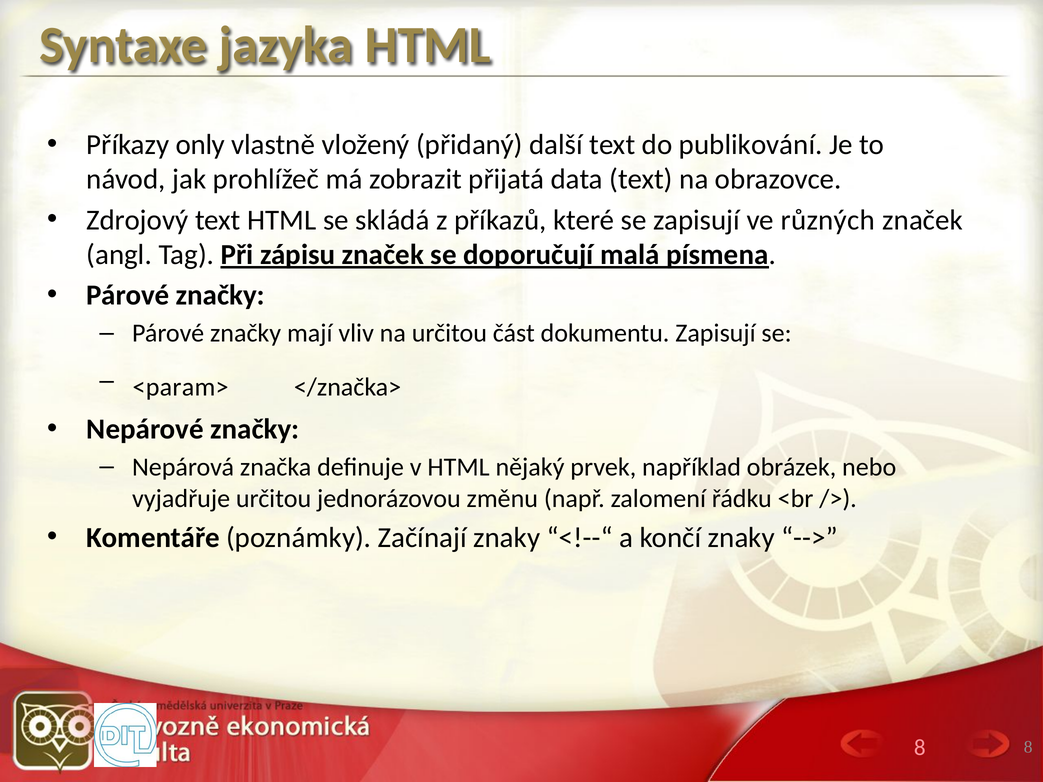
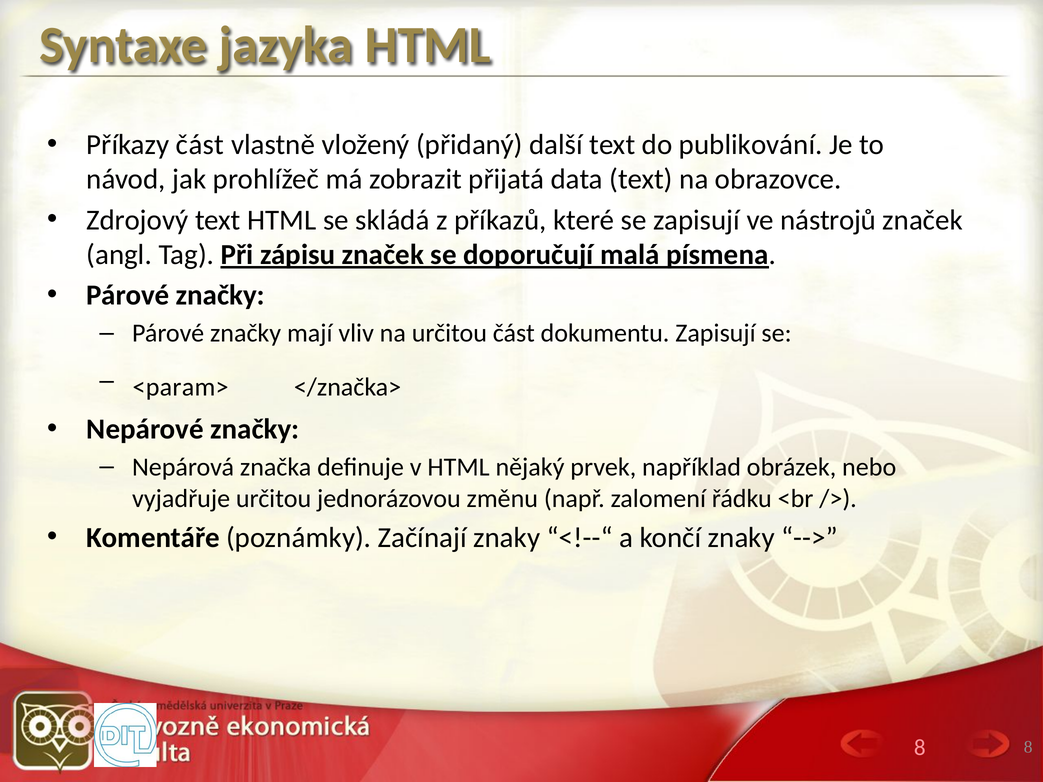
Příkazy only: only -> část (200, 145)
různých: různých -> nástrojů (828, 220)
